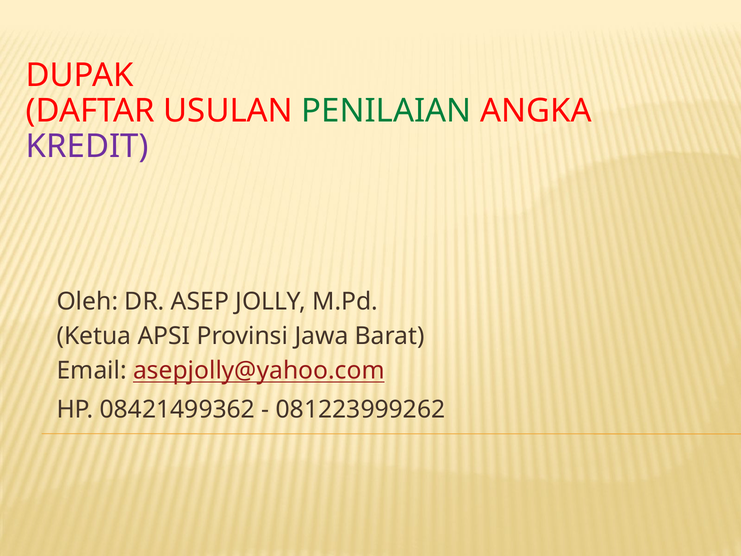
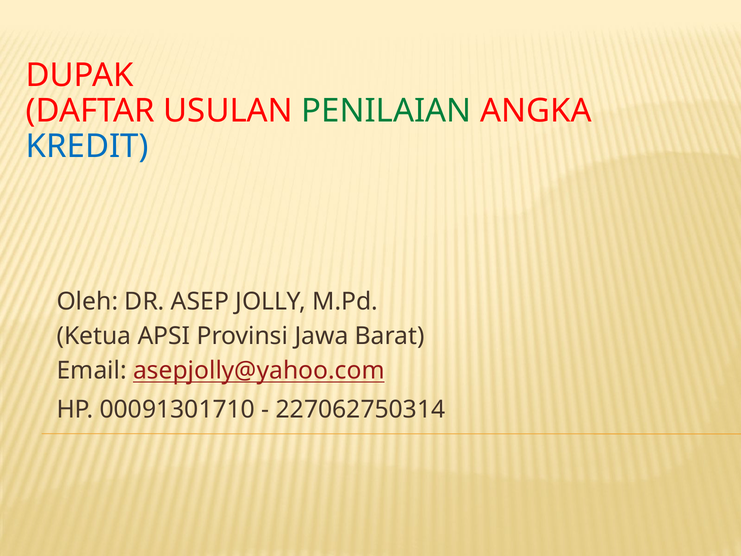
KREDIT colour: purple -> blue (87, 146)
08421499362: 08421499362 -> 00091301710 (177, 409)
081223999262: 081223999262 -> 227062750314 (361, 409)
